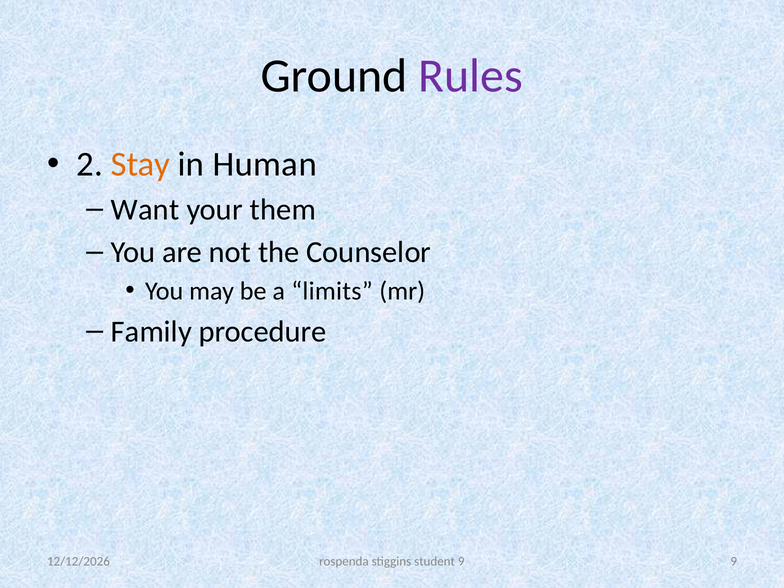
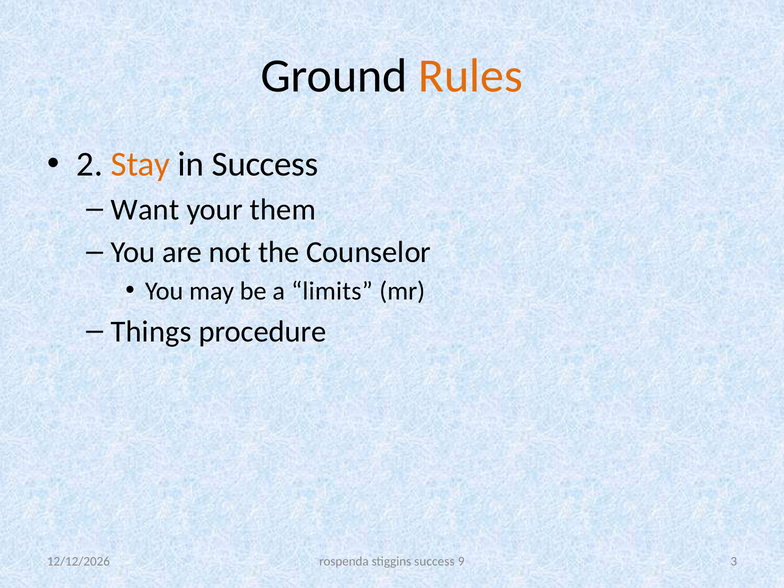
Rules colour: purple -> orange (471, 76)
in Human: Human -> Success (265, 164)
Family: Family -> Things (151, 332)
stiggins student: student -> success (434, 561)
9 9: 9 -> 3 (734, 561)
